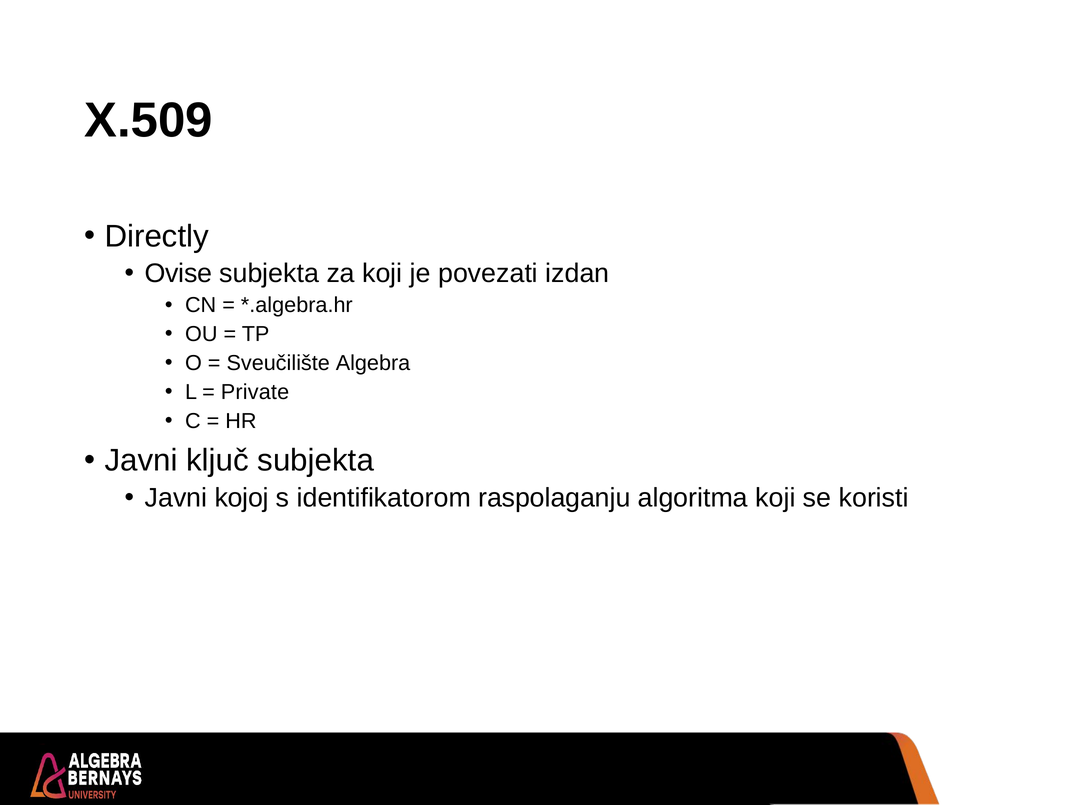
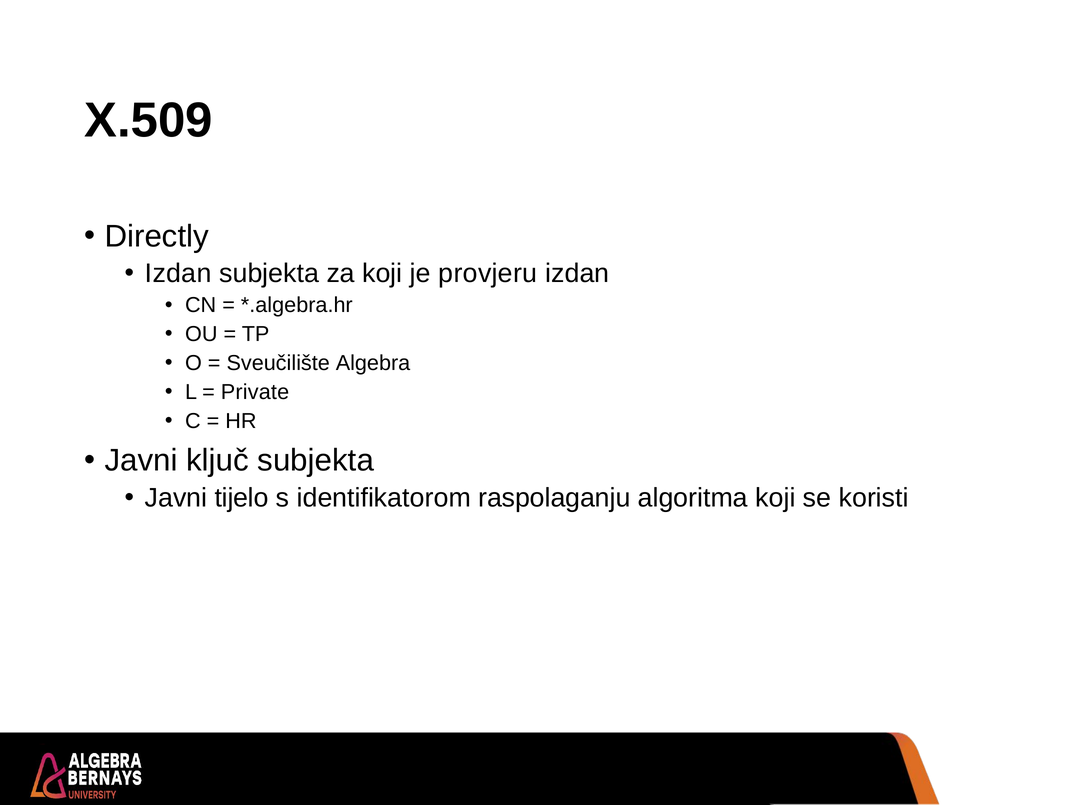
Ovise: Ovise -> Izdan (178, 273)
povezati: povezati -> provjeru (488, 273)
kojoj: kojoj -> tijelo (242, 498)
